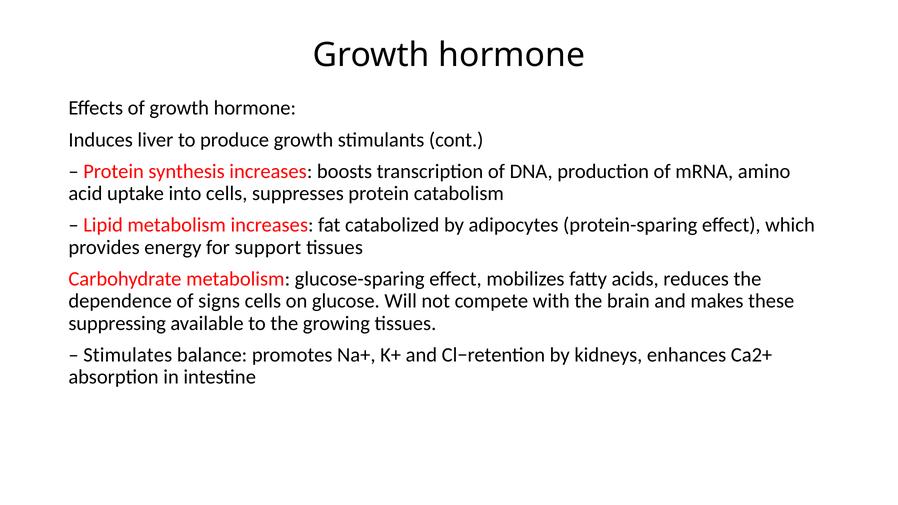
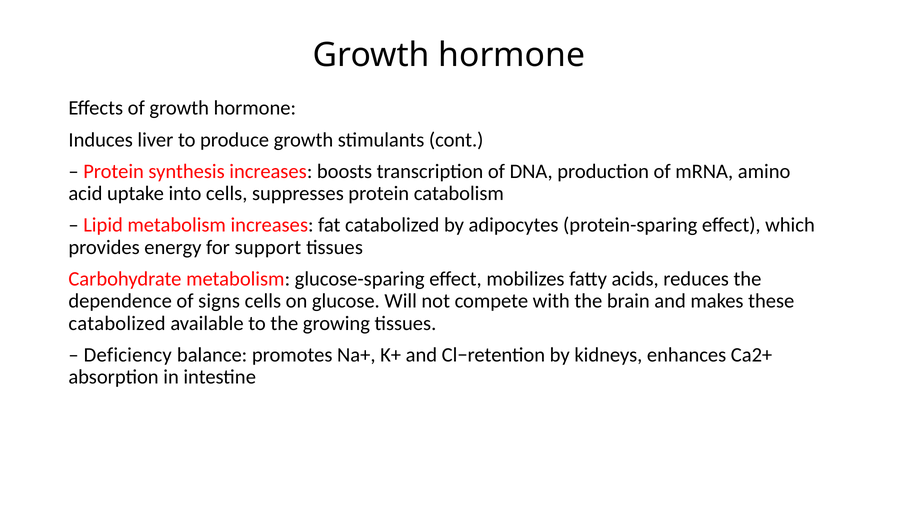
suppressing: suppressing -> catabolized (117, 323)
Stimulates: Stimulates -> Deficiency (128, 355)
